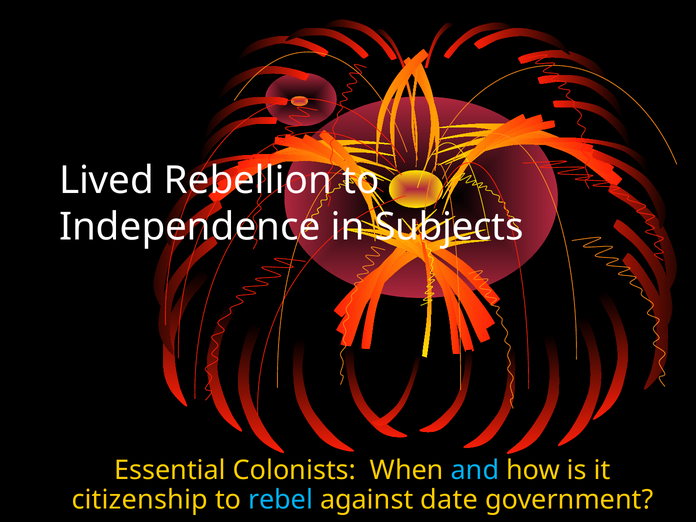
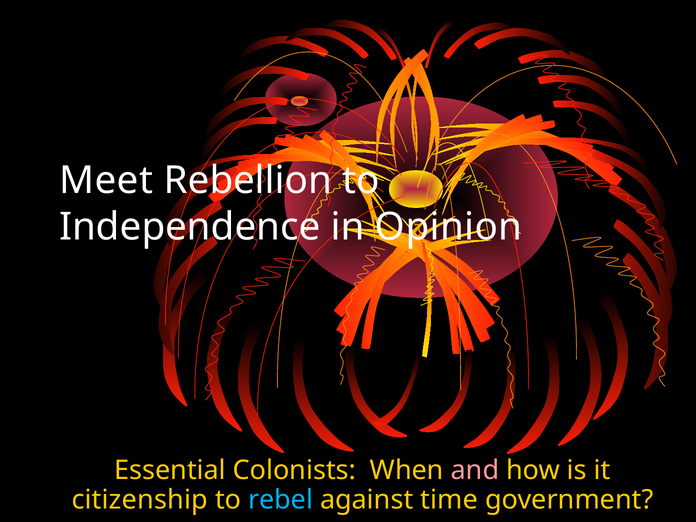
Lived: Lived -> Meet (106, 181)
Subjects: Subjects -> Opinion (449, 227)
and colour: light blue -> pink (475, 470)
date: date -> time (449, 500)
